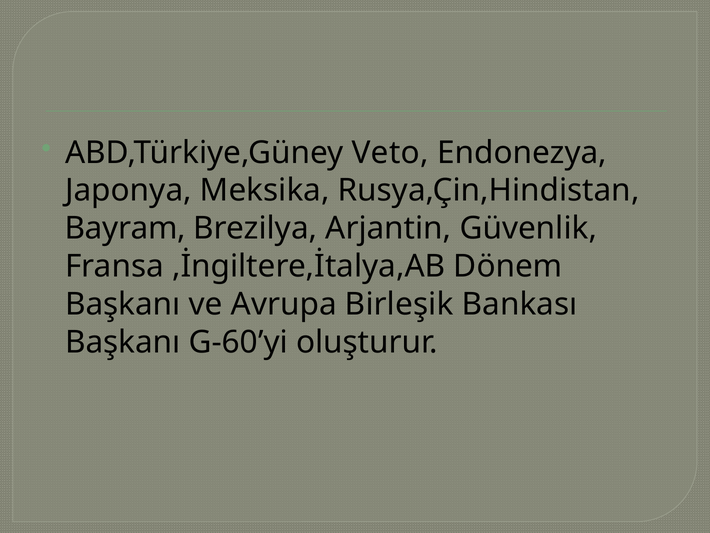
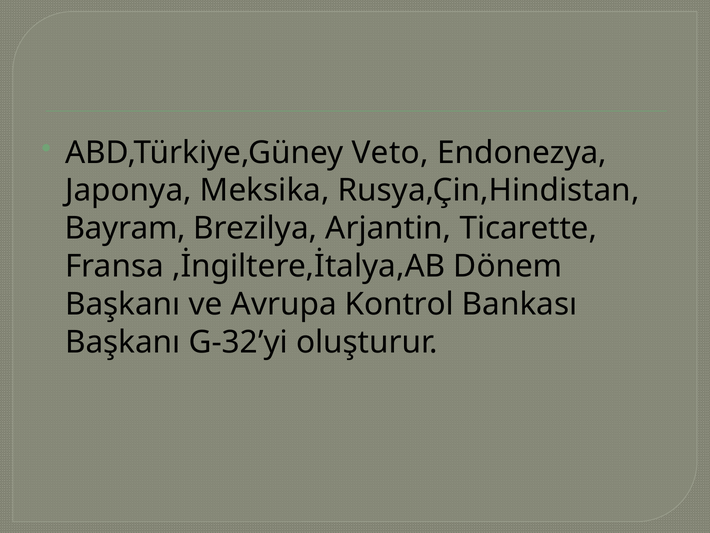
Güvenlik: Güvenlik -> Ticarette (528, 228)
Birleşik: Birleşik -> Kontrol (399, 304)
G-60’yi: G-60’yi -> G-32’yi (238, 342)
